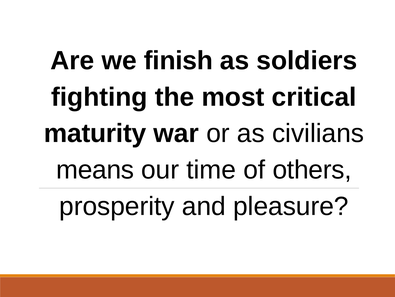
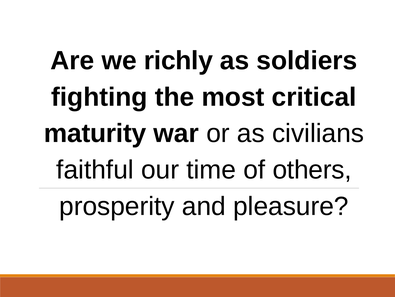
finish: finish -> richly (178, 60)
means: means -> faithful (95, 169)
